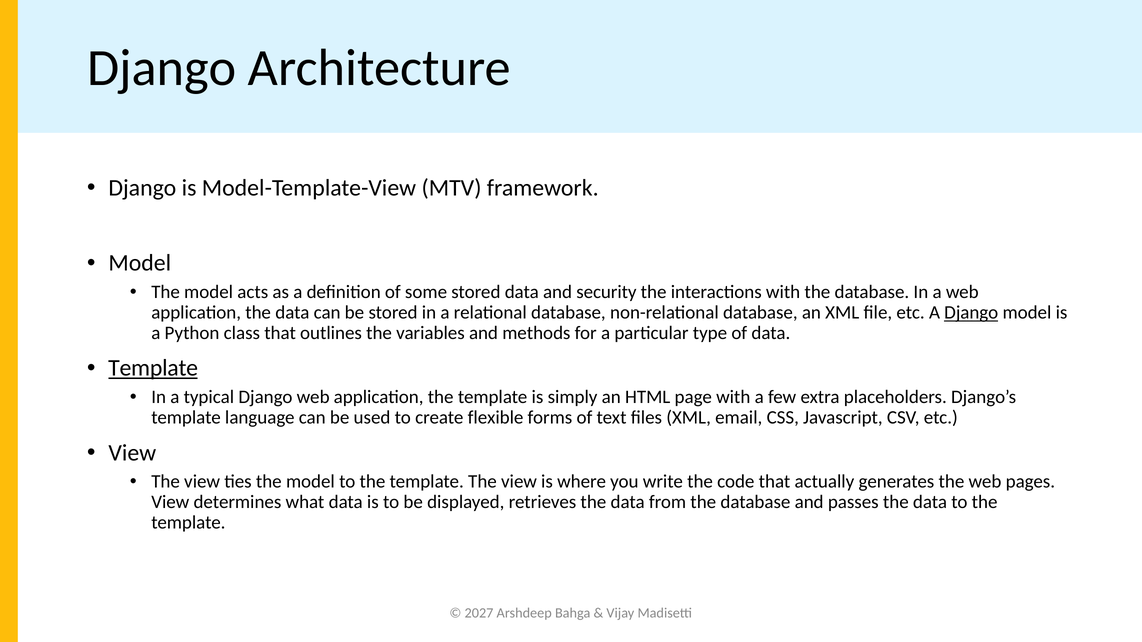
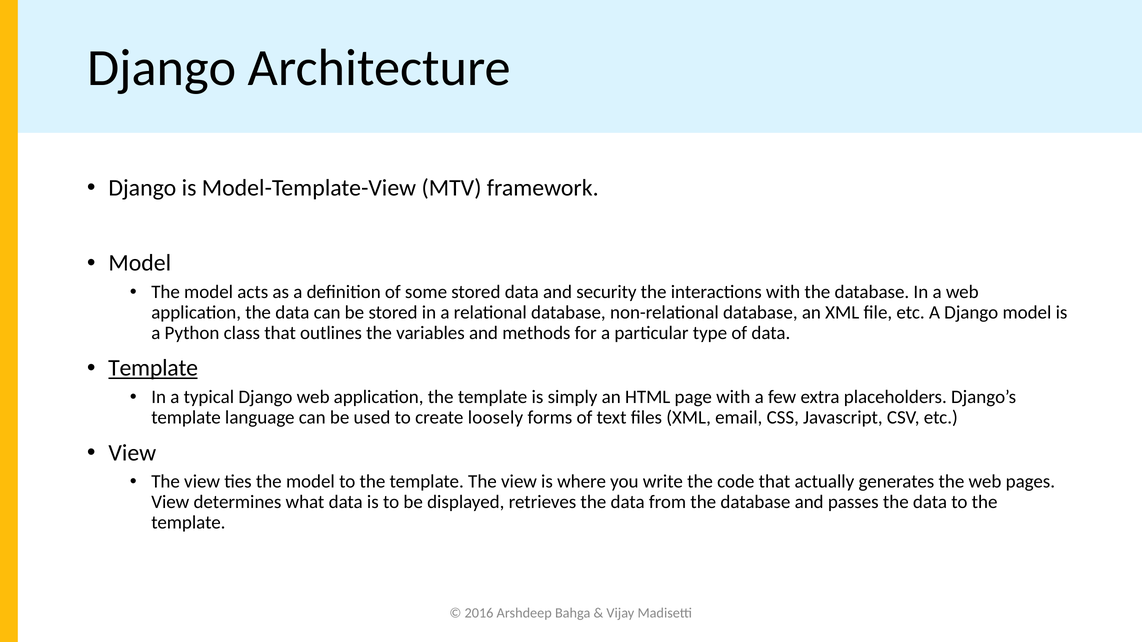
Django underline: present -> none (971, 313)
flexible: flexible -> loosely (495, 418)
2027: 2027 -> 2016 (479, 613)
